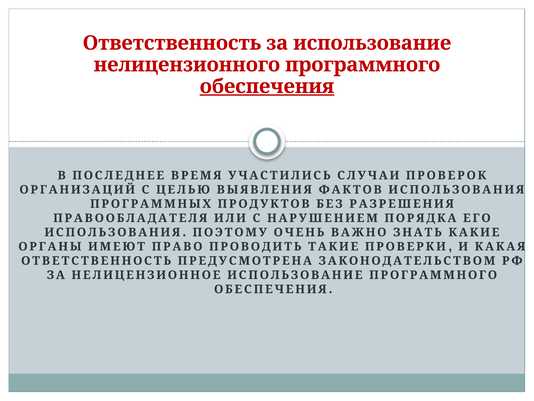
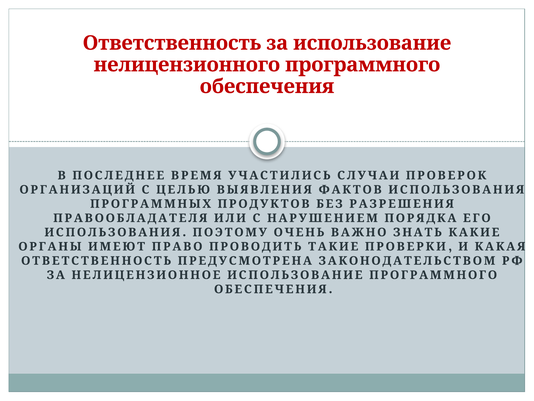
обеспечения underline: present -> none (267, 86)
